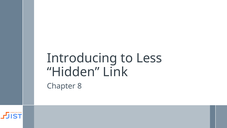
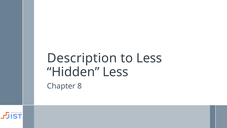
Introducing: Introducing -> Description (82, 58)
Hidden Link: Link -> Less (115, 72)
